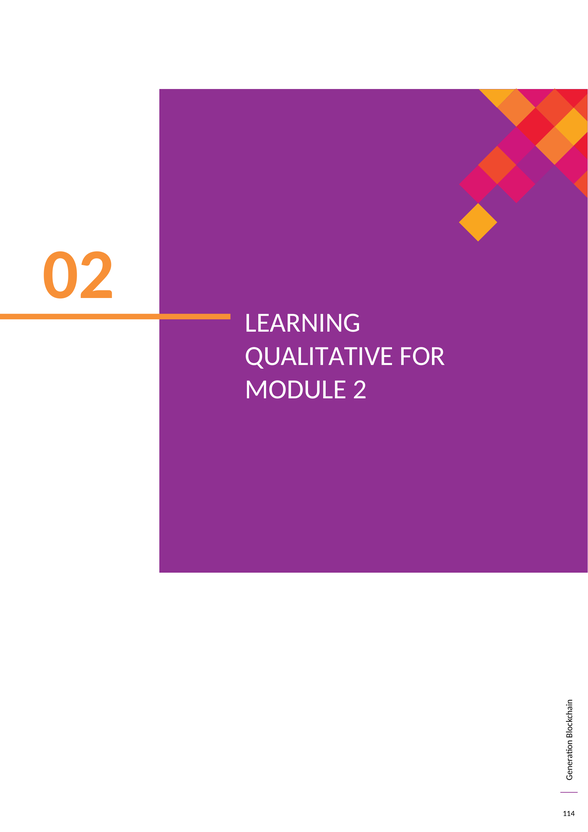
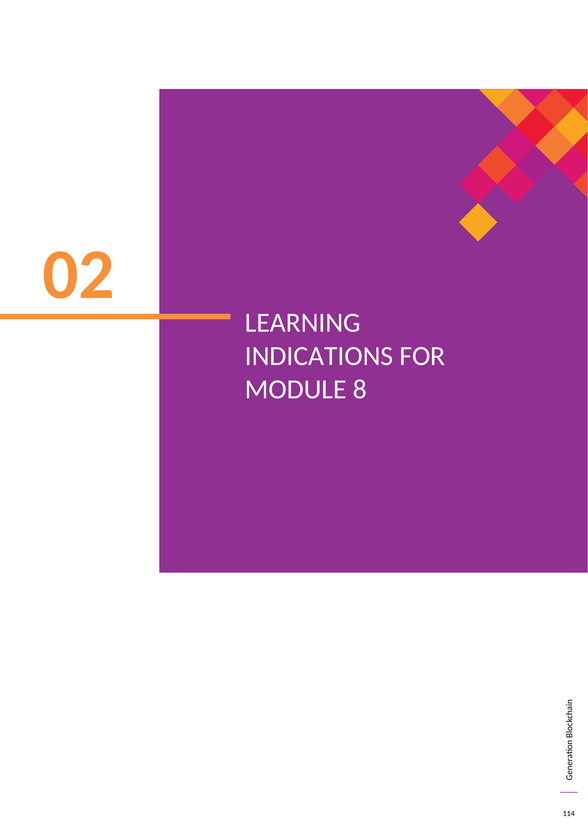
QUALITATIVE: QUALITATIVE -> INDICATIONS (319, 356)
2: 2 -> 8 (360, 389)
